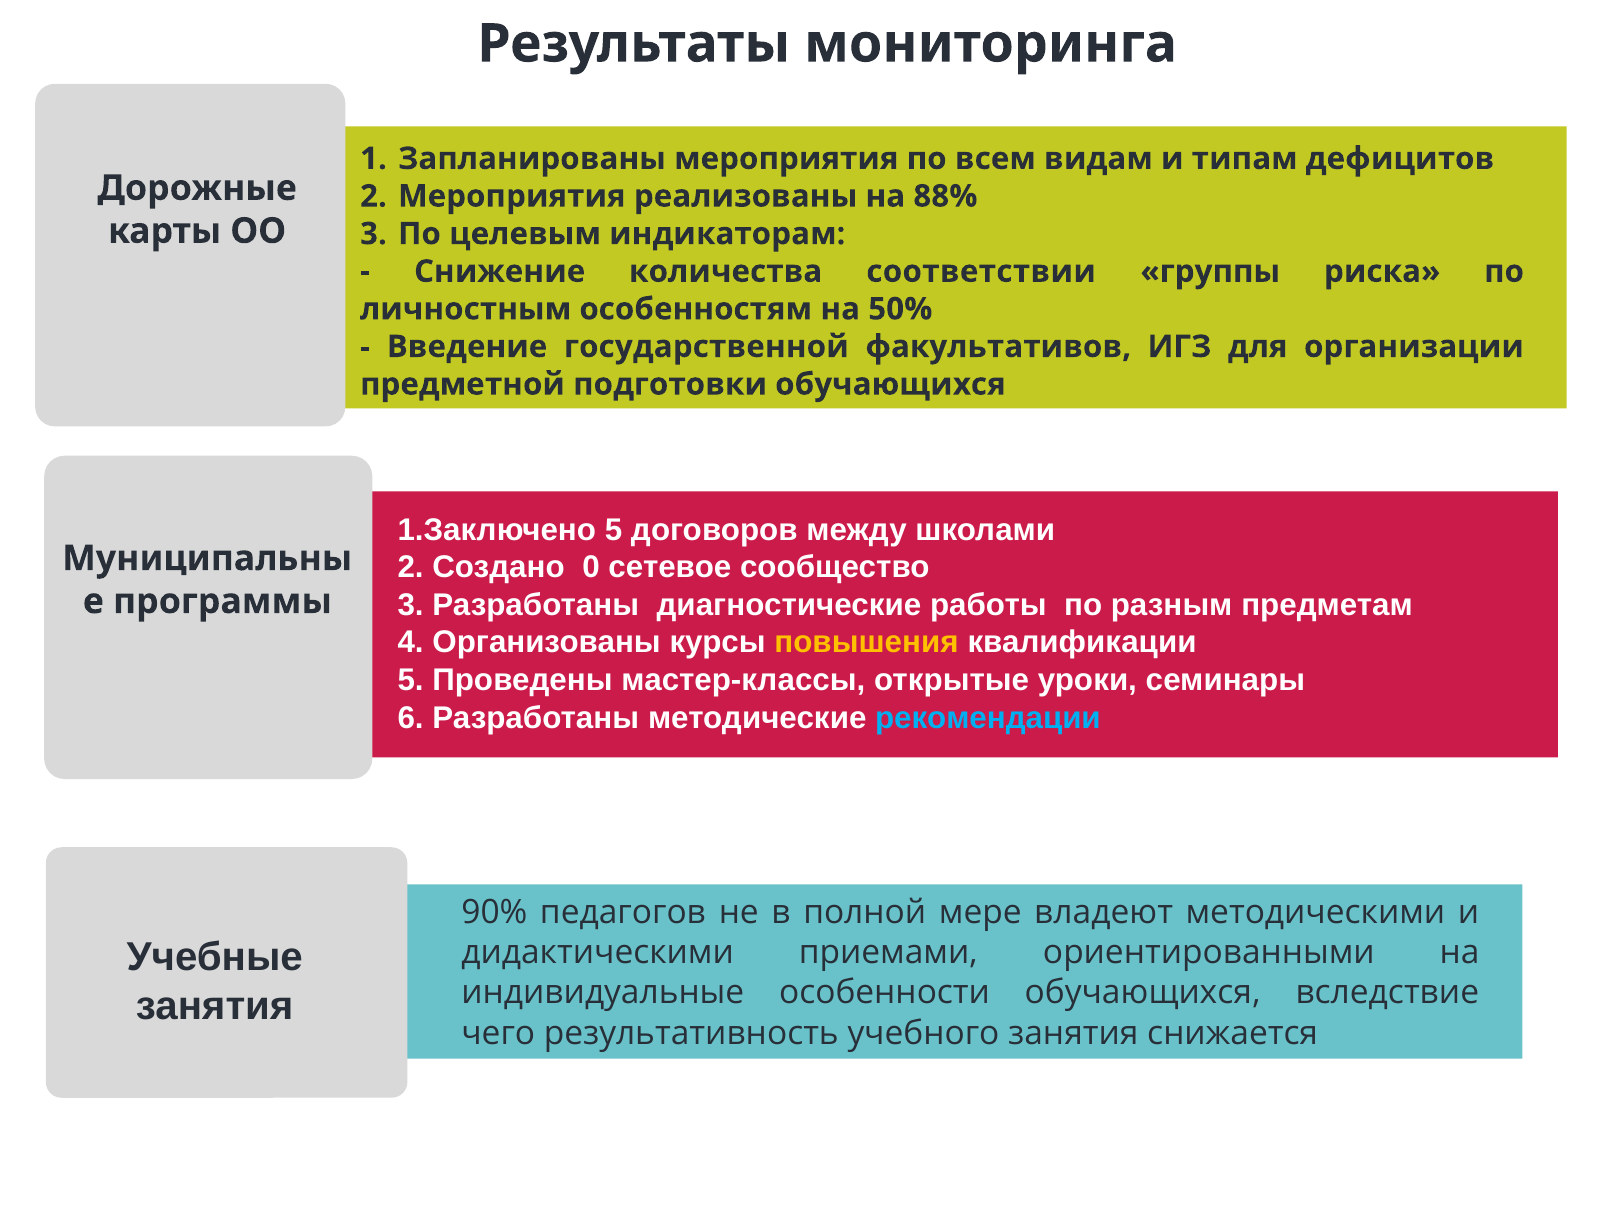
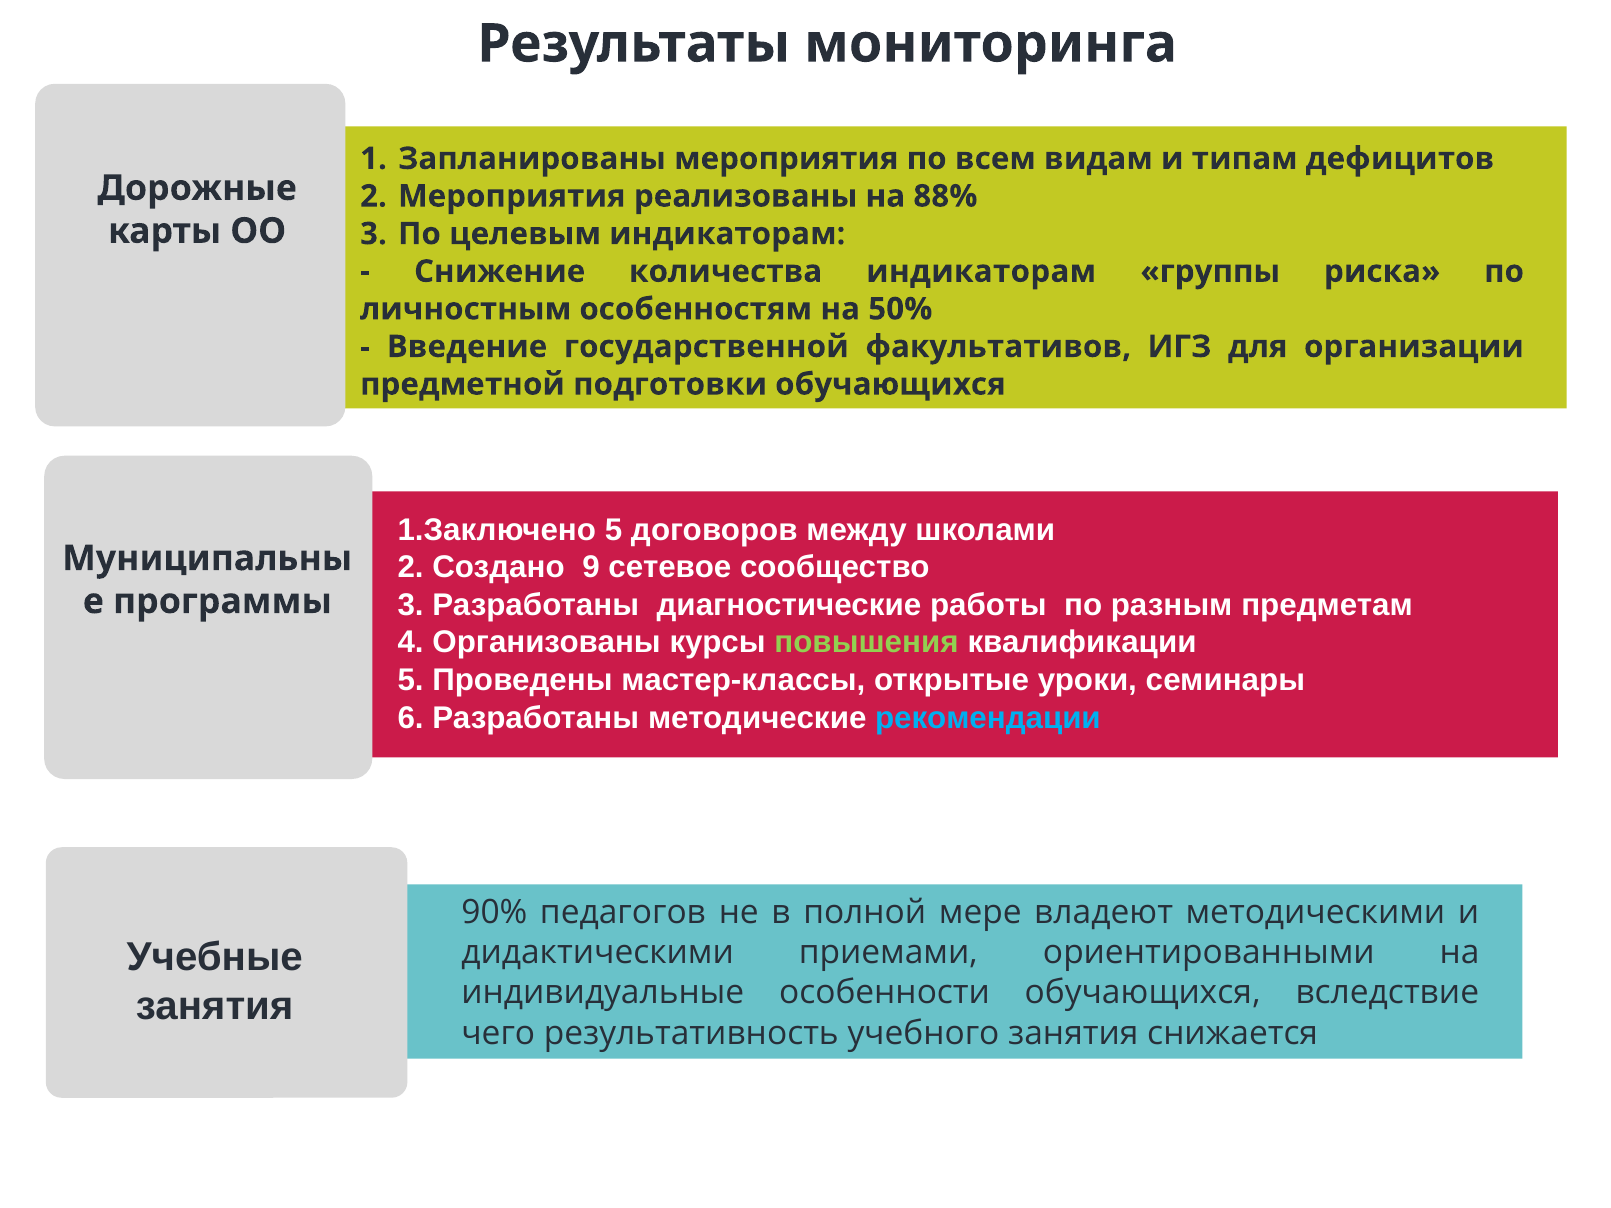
количества соответствии: соответствии -> индикаторам (981, 272)
0: 0 -> 9 (591, 567)
повышения colour: yellow -> light green (867, 643)
